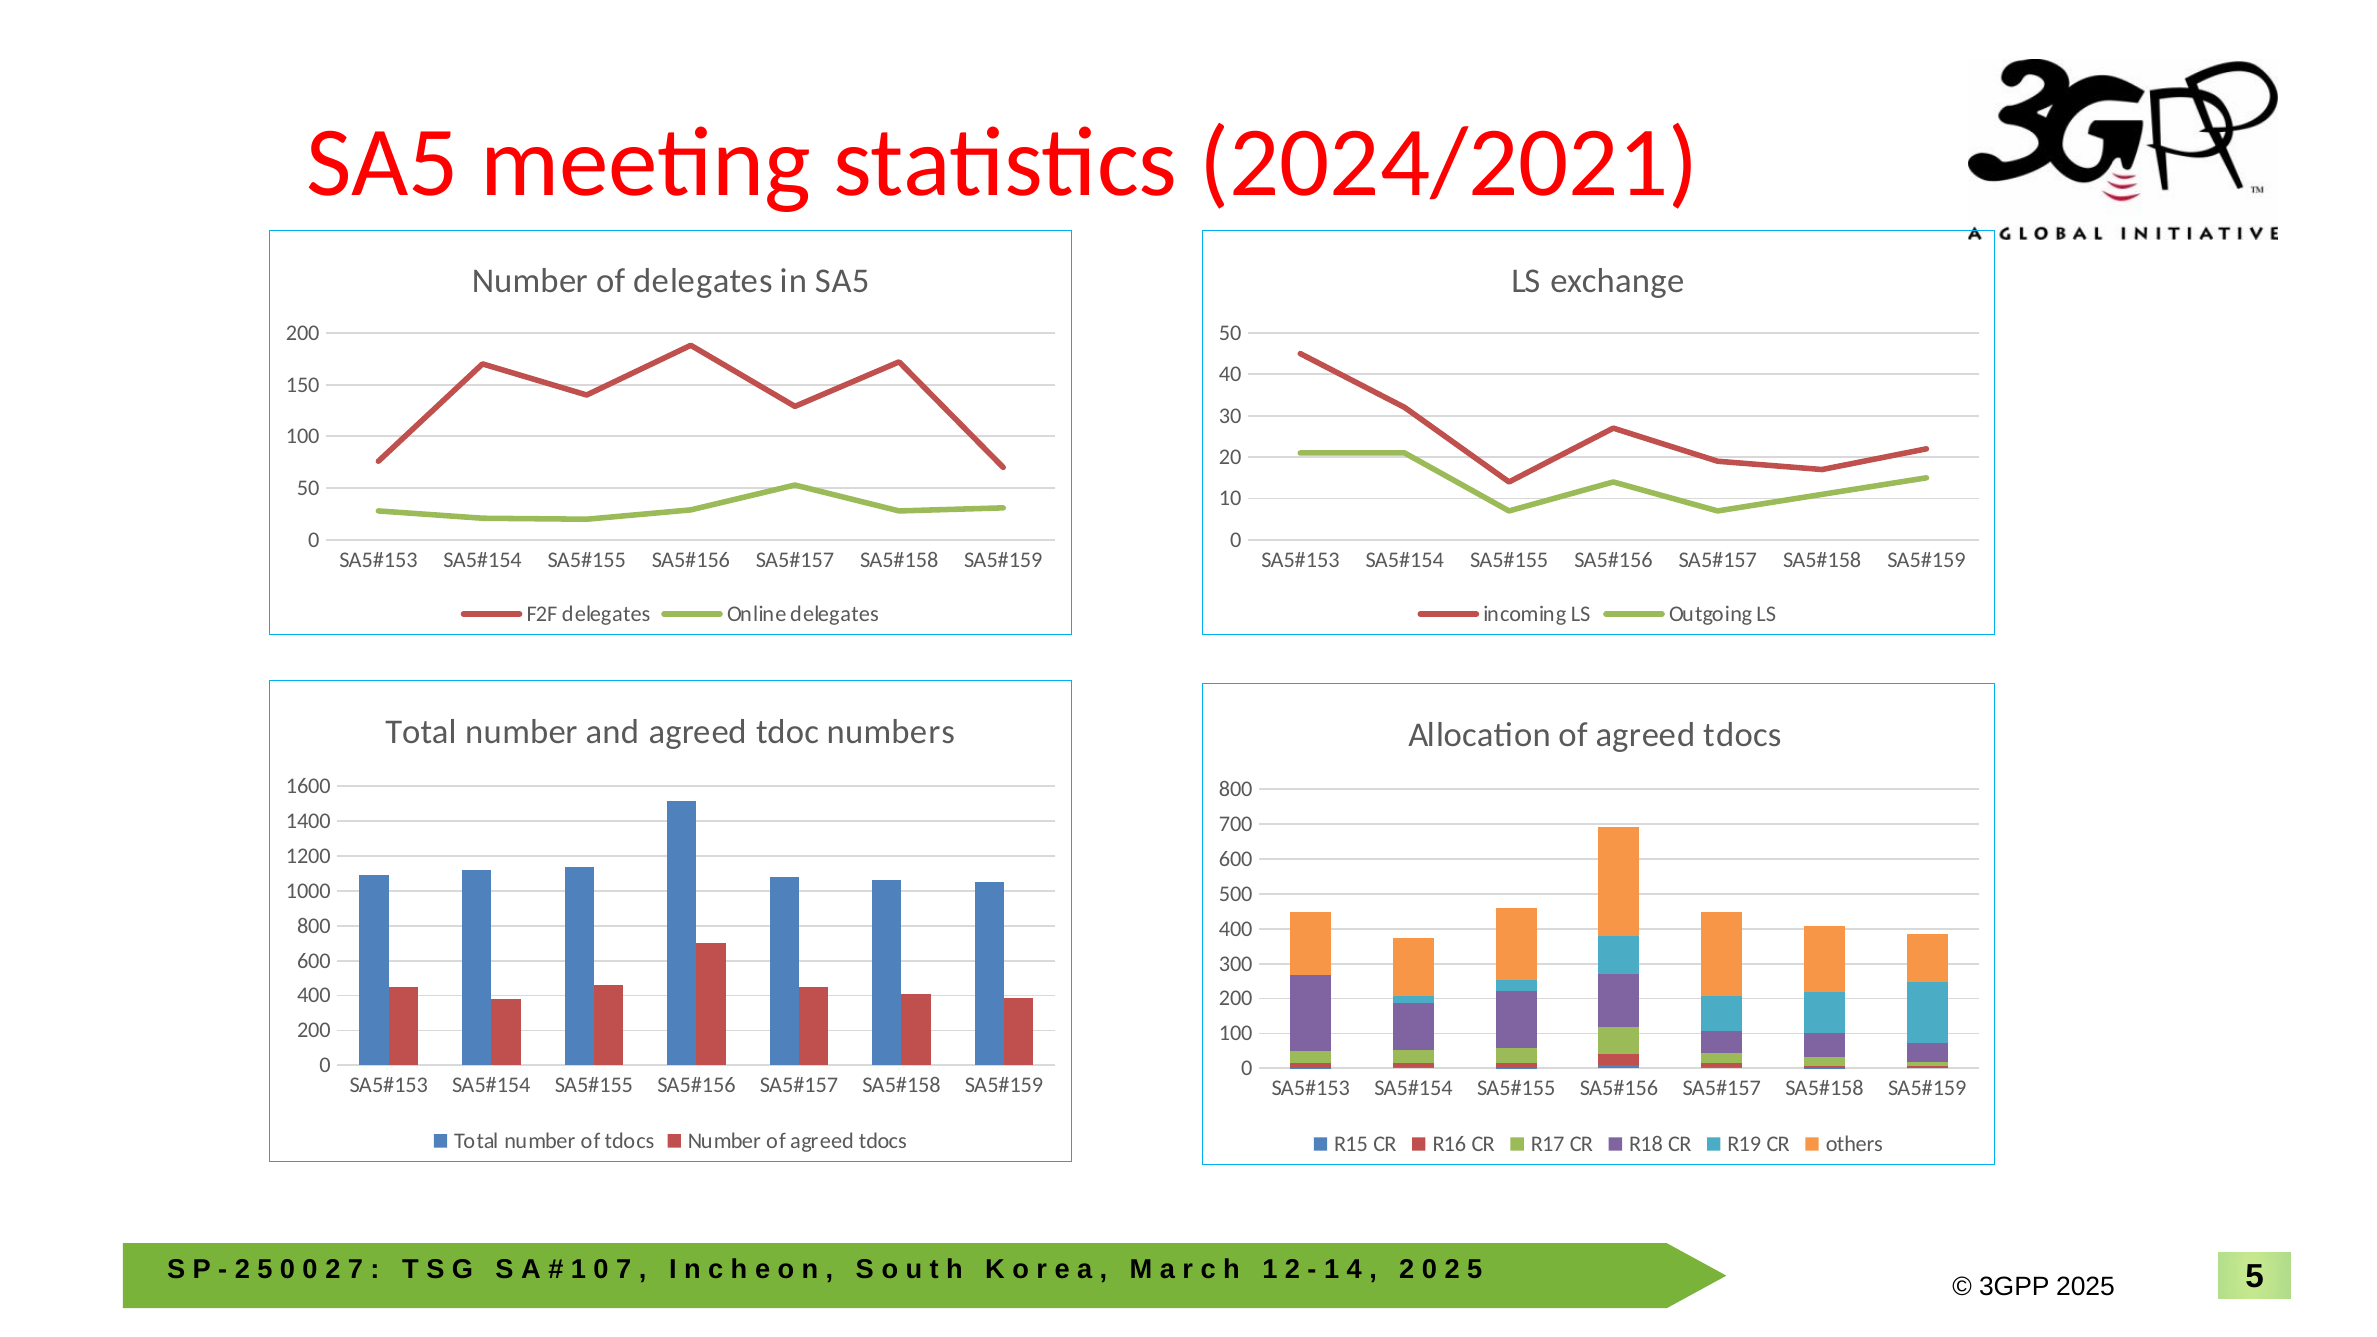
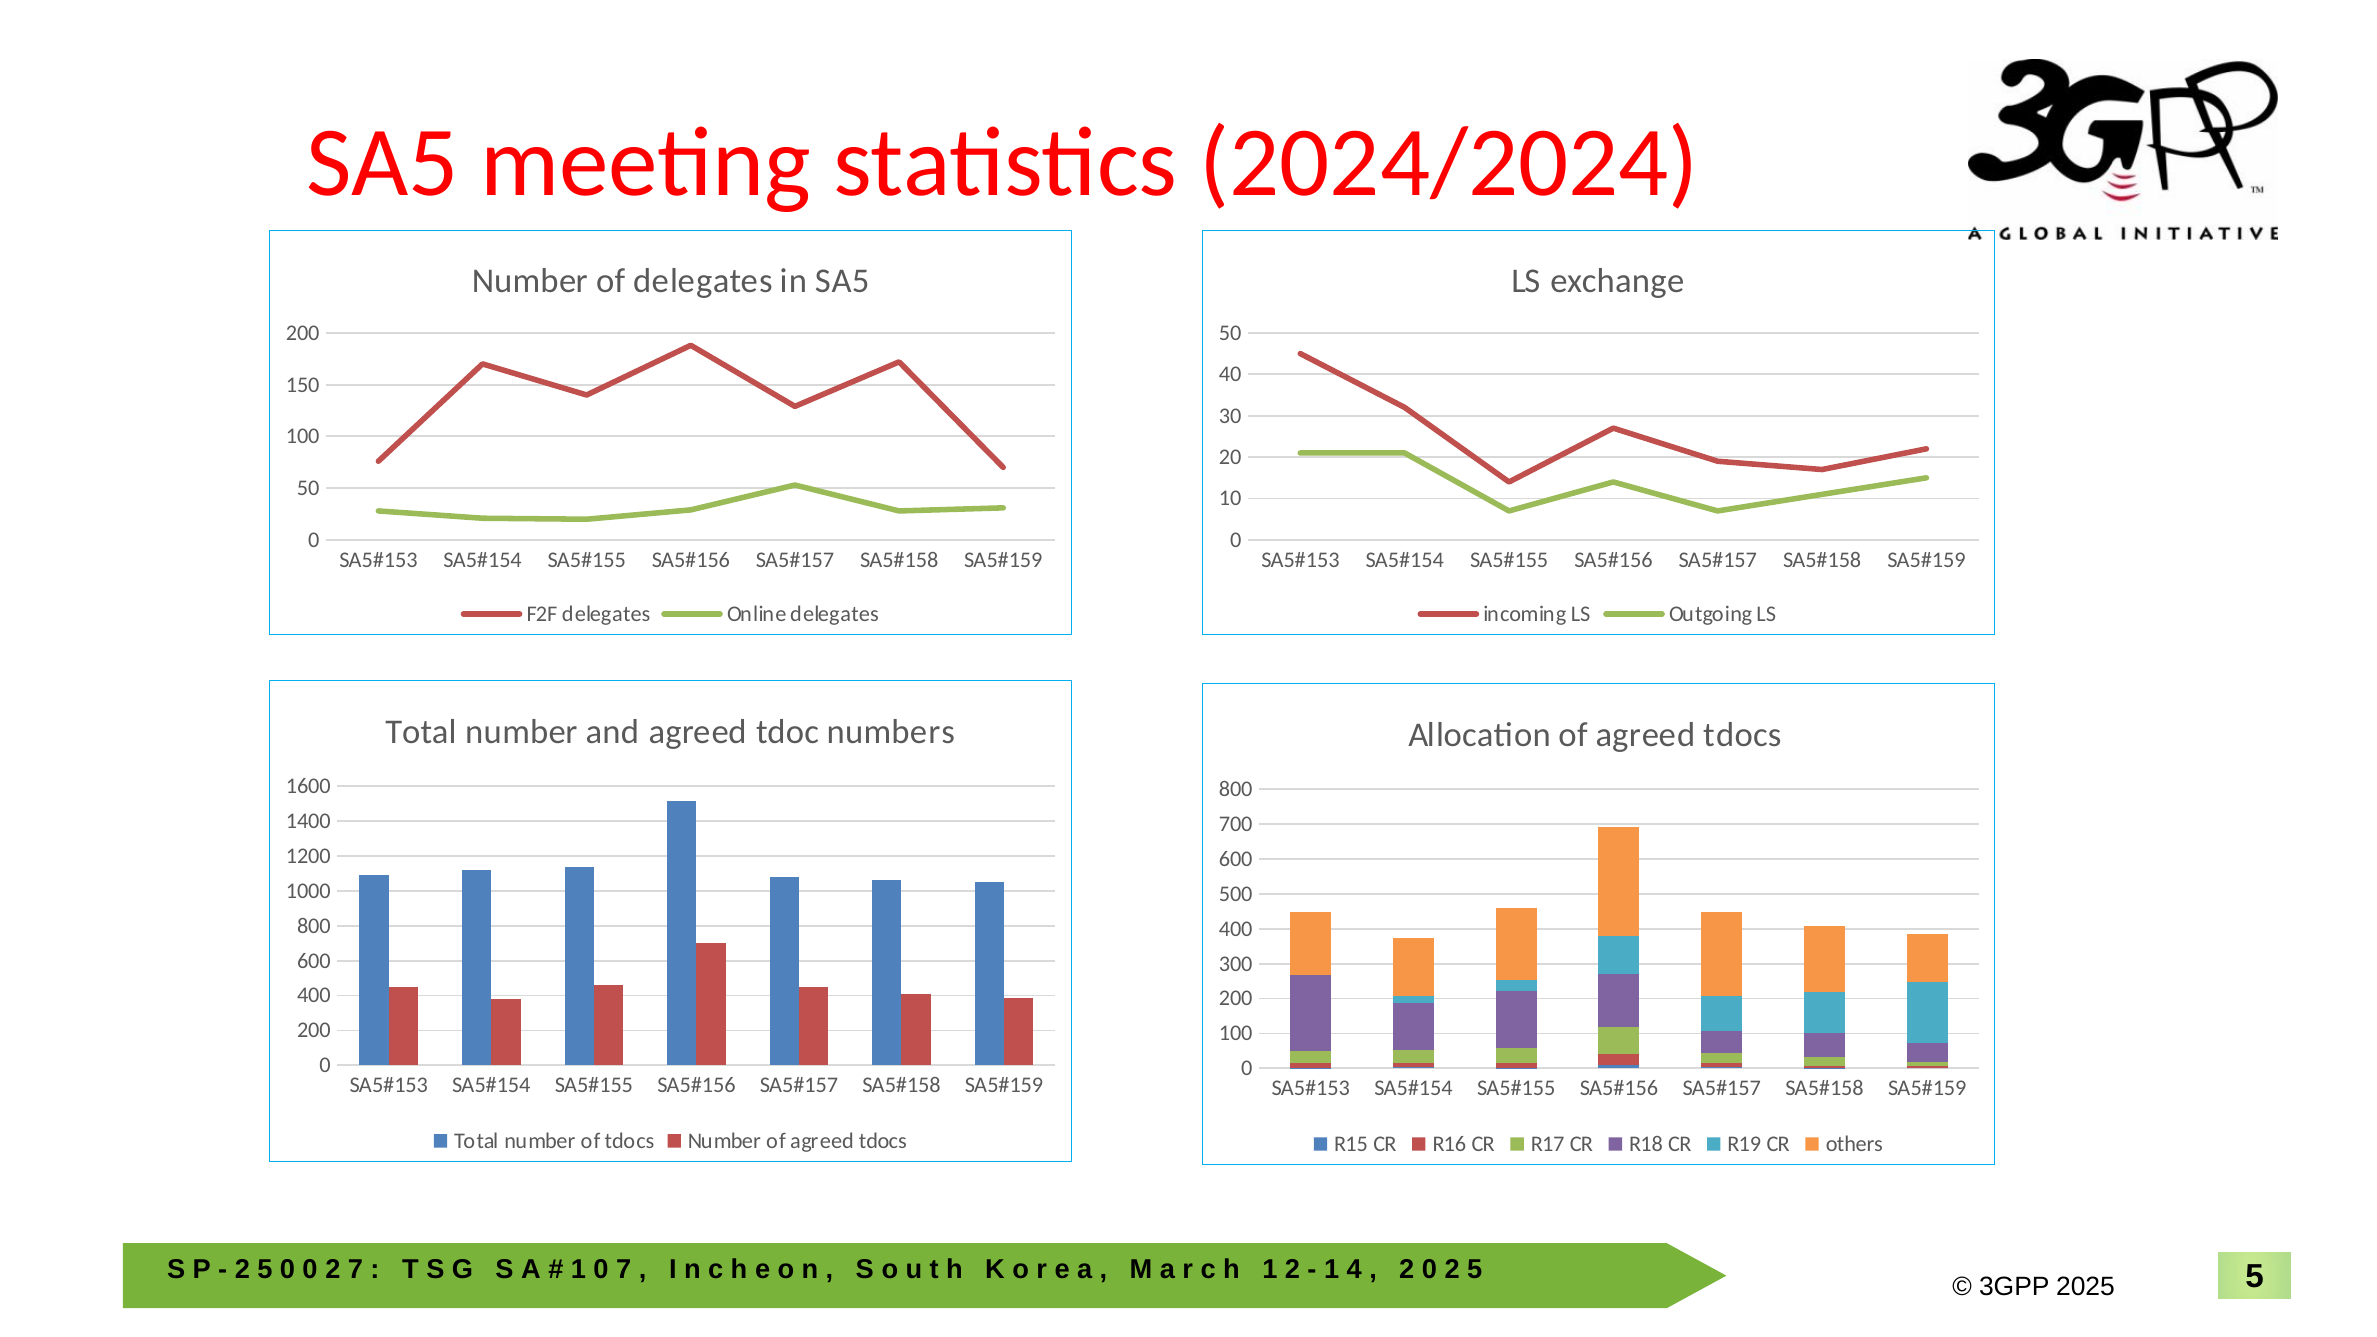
2024/2021: 2024/2021 -> 2024/2024 (1449, 163)
